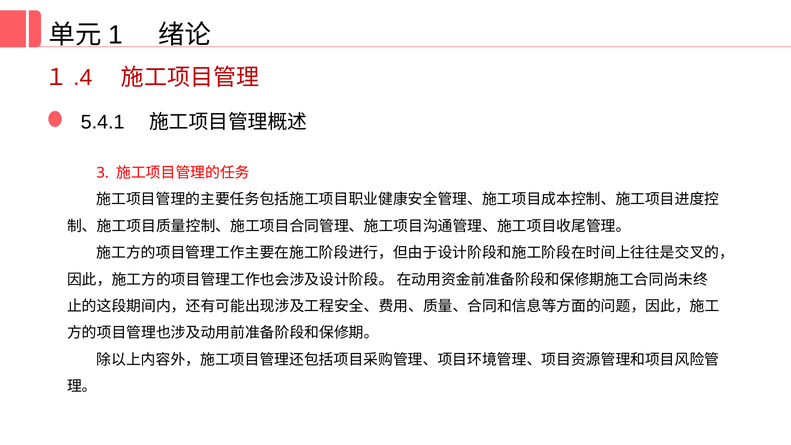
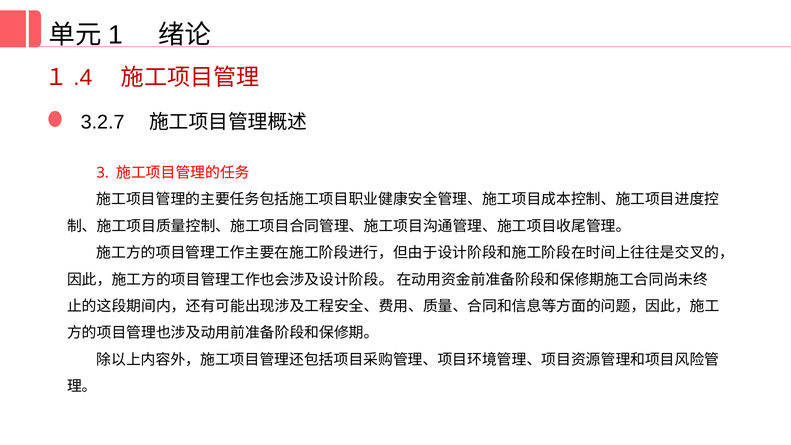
5.4.1: 5.4.1 -> 3.2.7 (103, 122)
